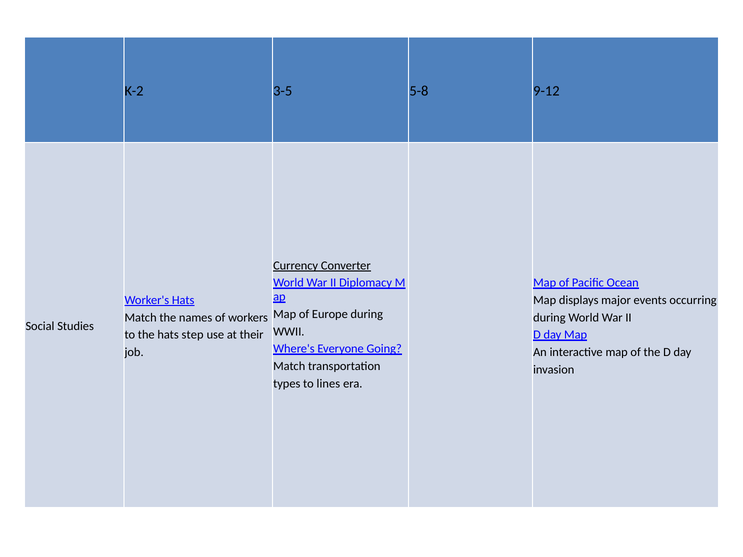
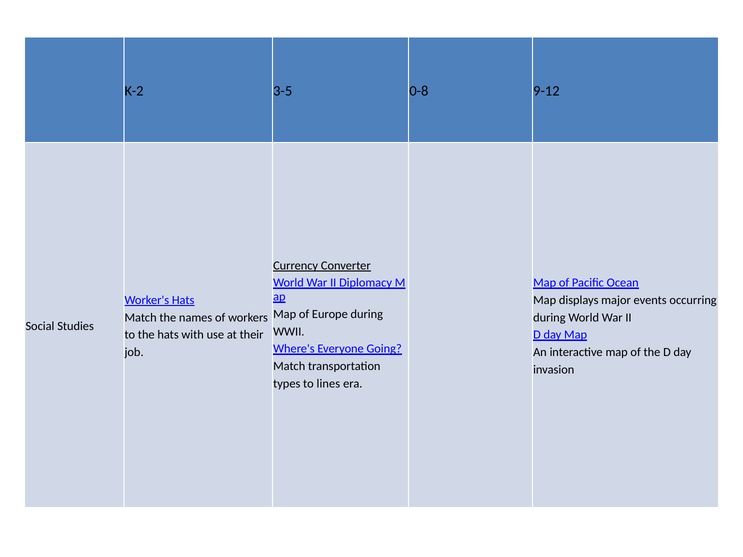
5-8: 5-8 -> 0-8 (419, 91)
step: step -> with (193, 335)
